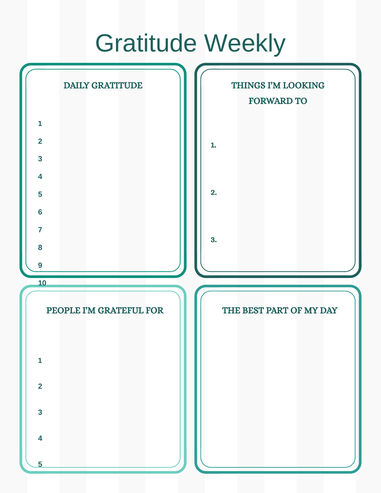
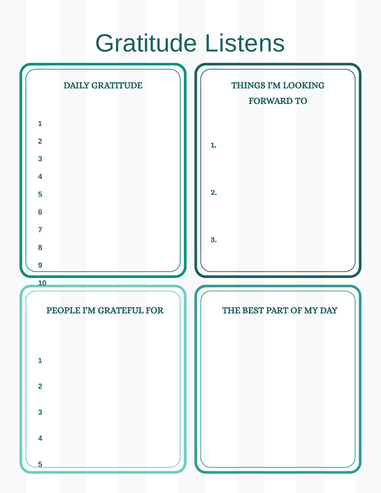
Weekly: Weekly -> Listens (245, 44)
